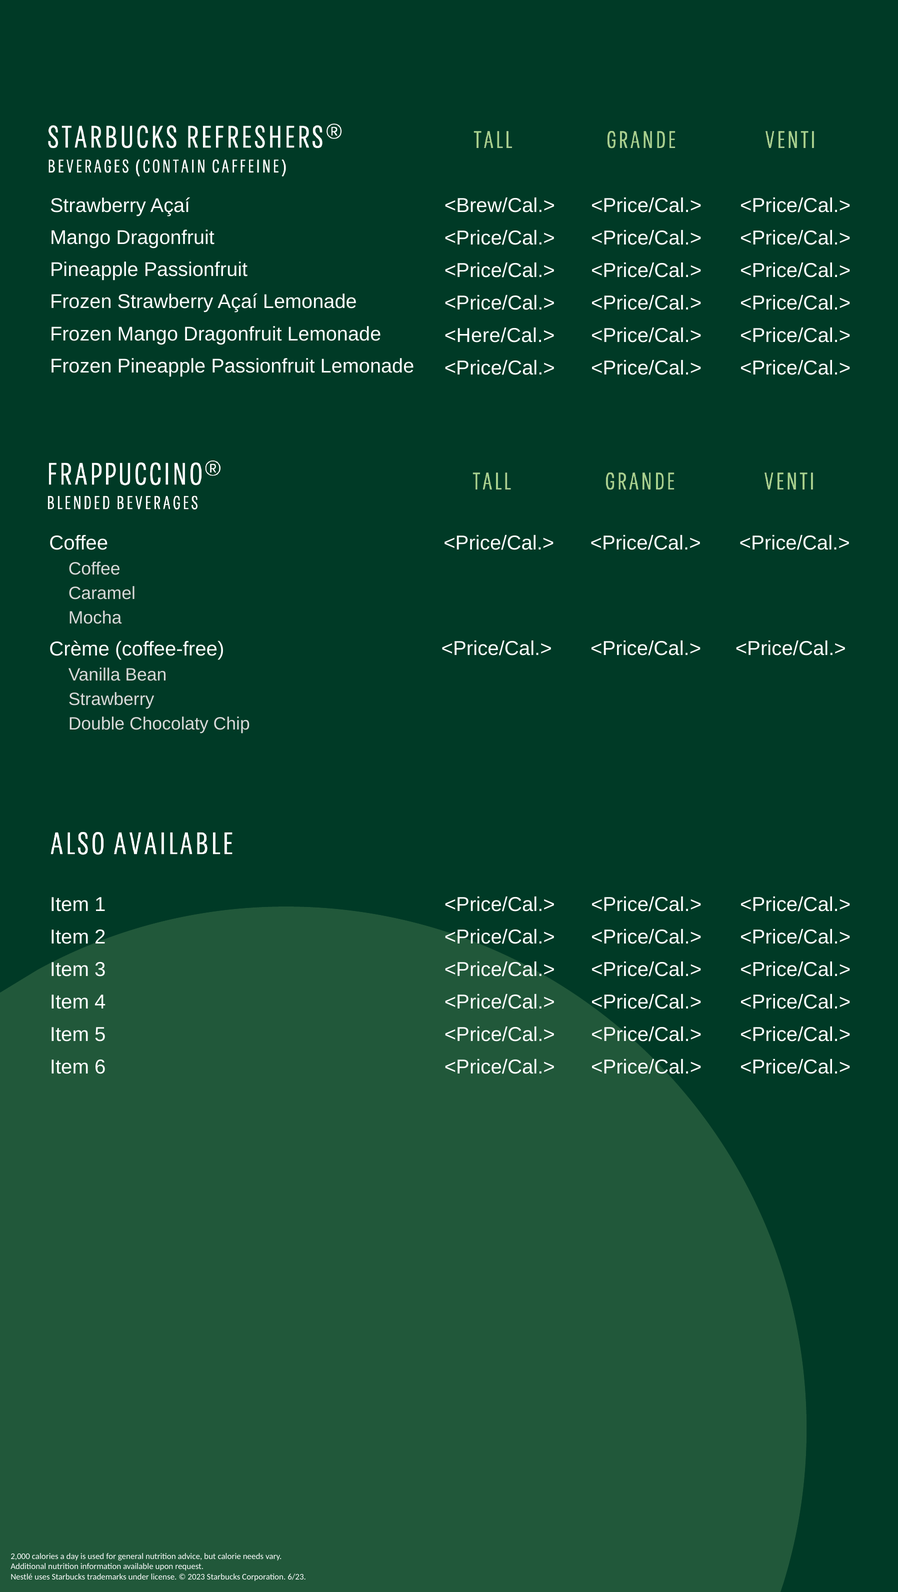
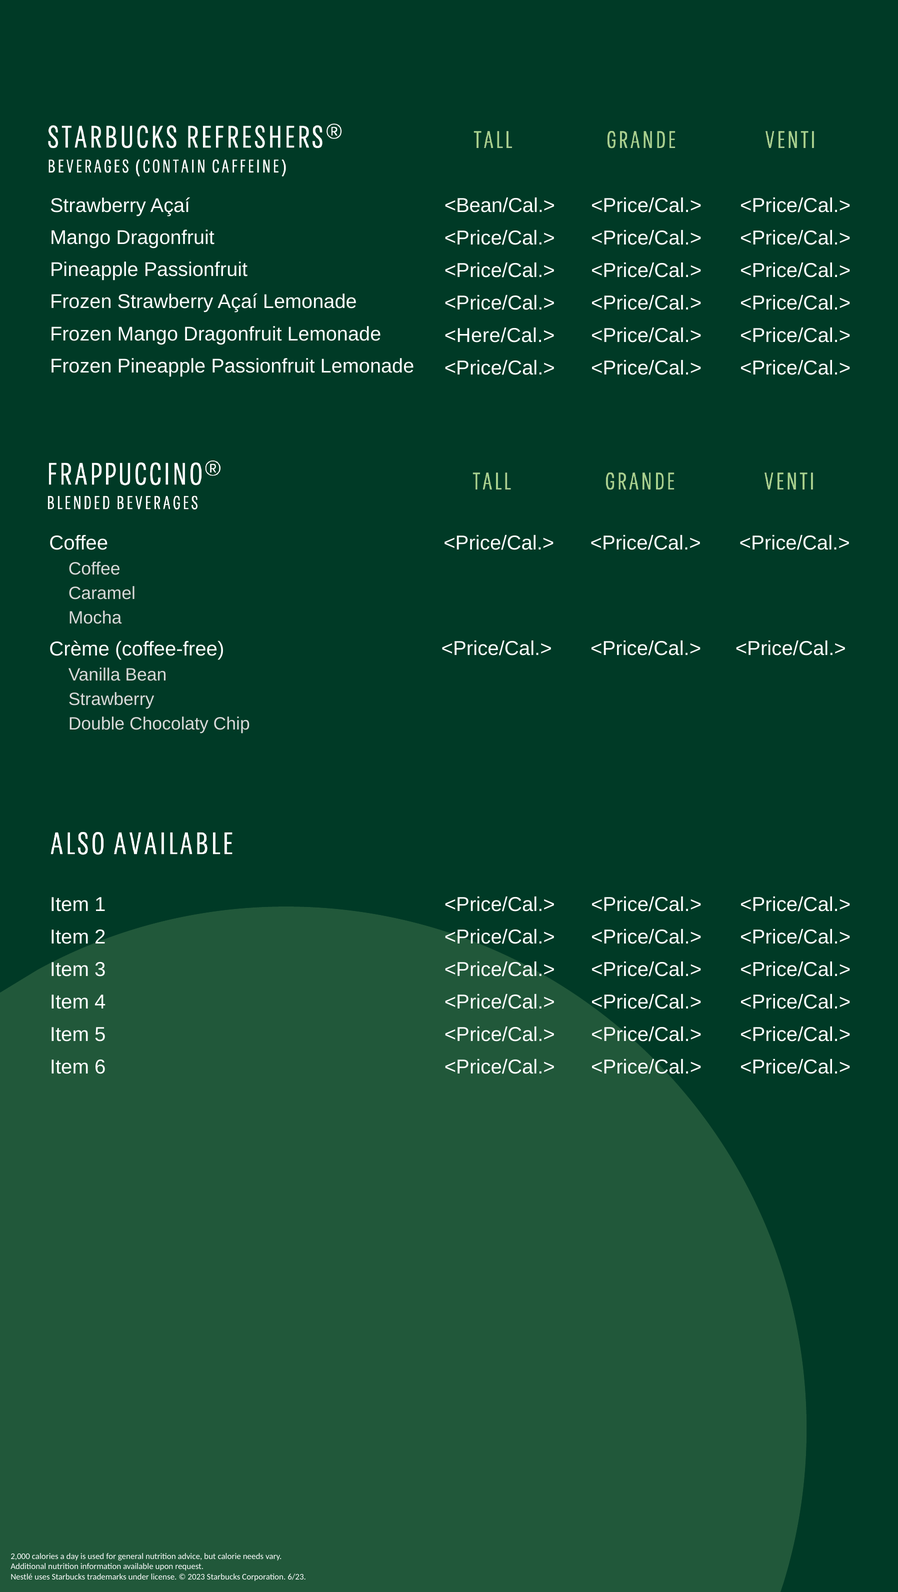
<Brew/Cal.>: <Brew/Cal.> -> <Bean/Cal.> (500, 206)
